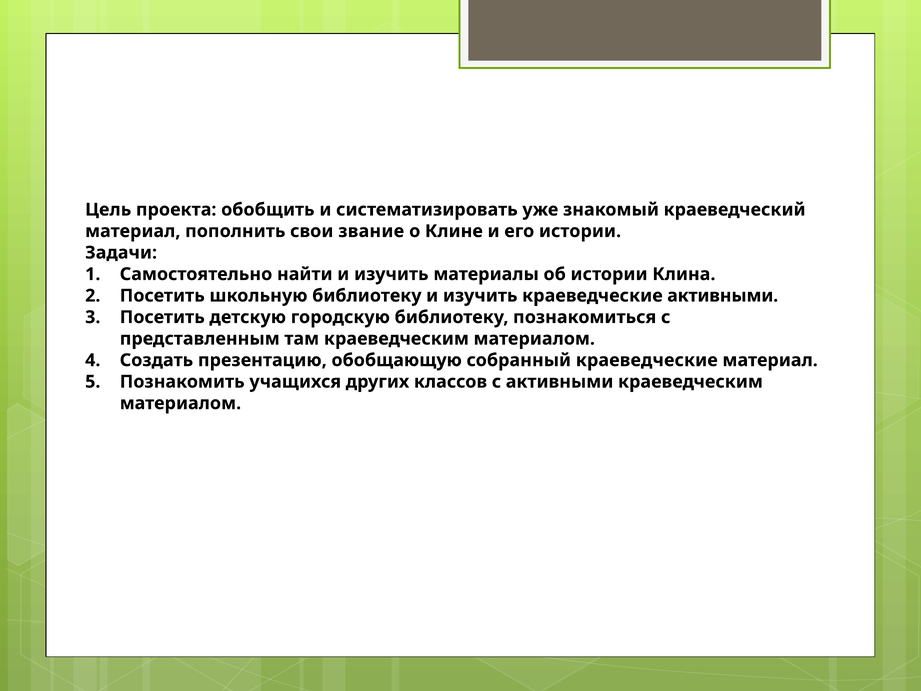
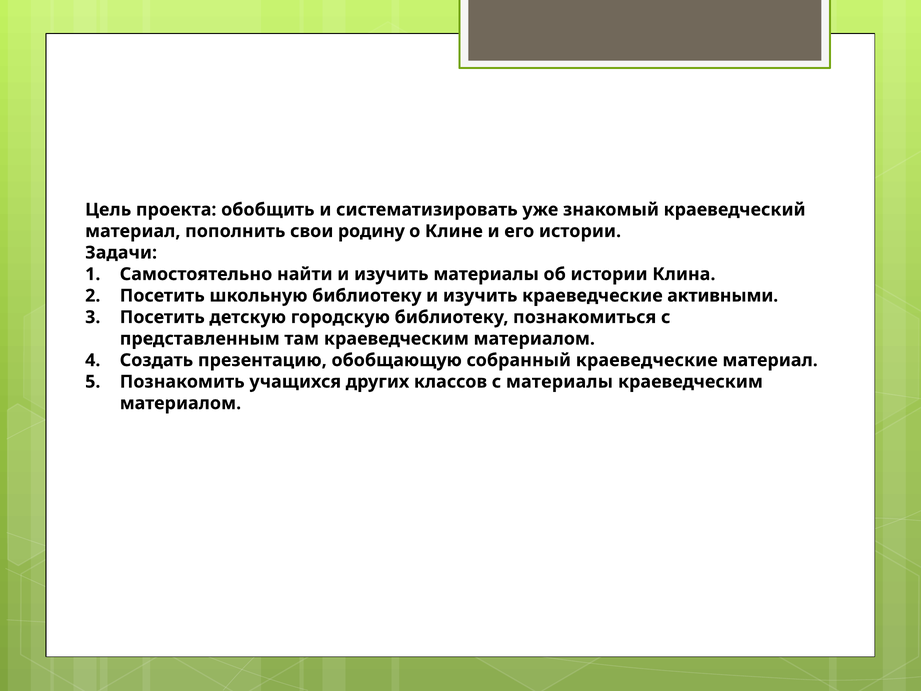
звание: звание -> родину (371, 231)
с активными: активными -> материалы (559, 382)
